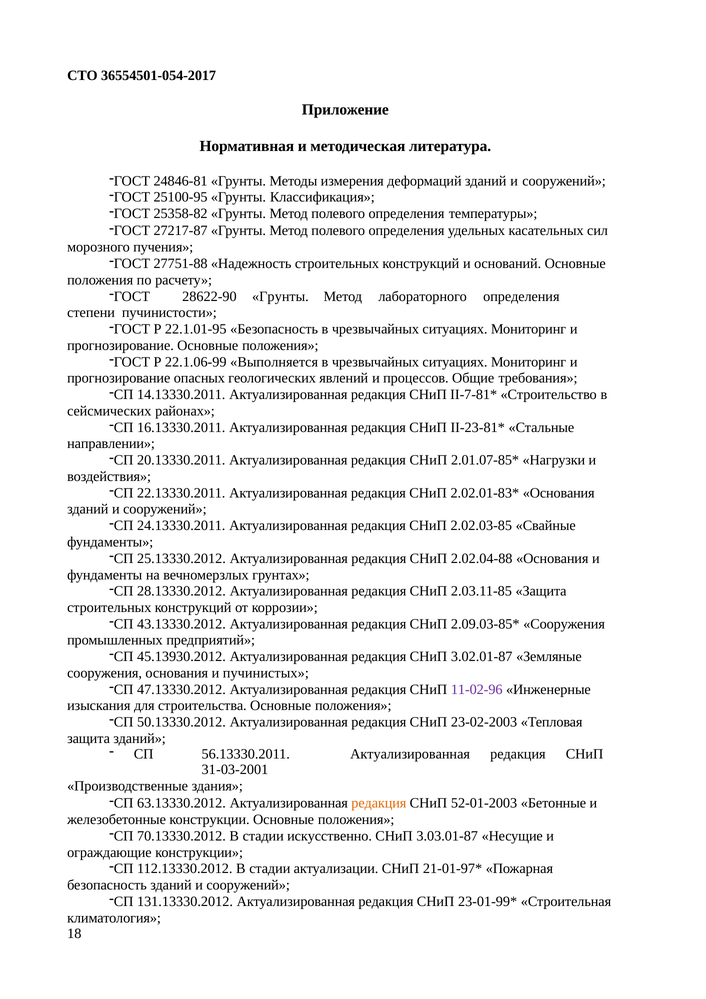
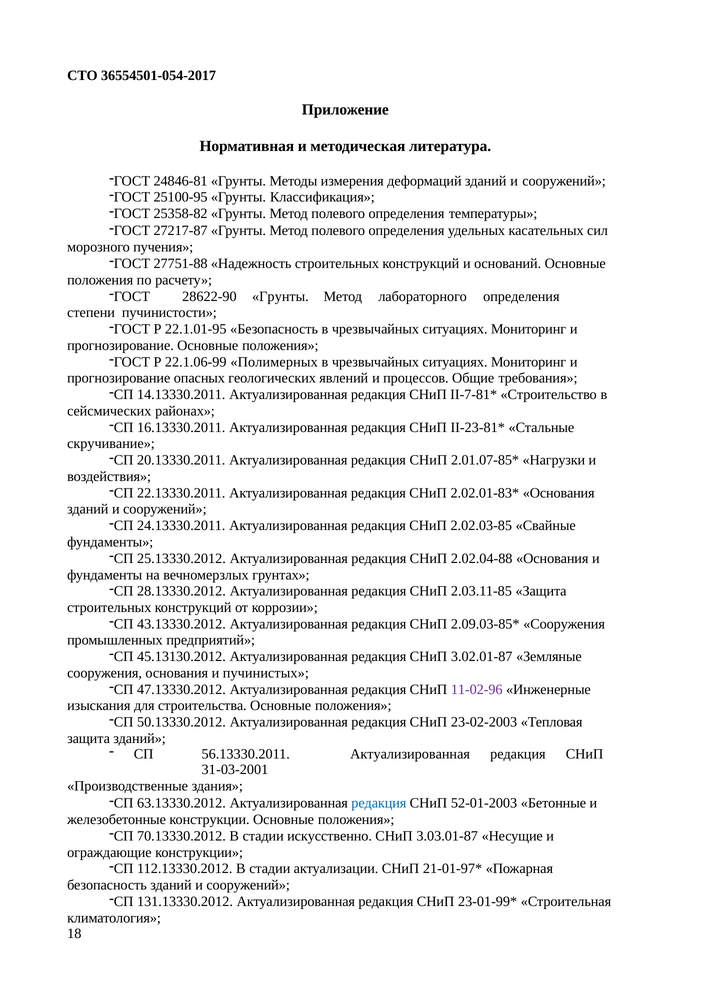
Выполняется: Выполняется -> Полимерных (274, 362)
направлении: направлении -> скручивание (111, 444)
45.13930.2012: 45.13930.2012 -> 45.13130.2012 (181, 657)
редакция colour: orange -> blue (379, 803)
